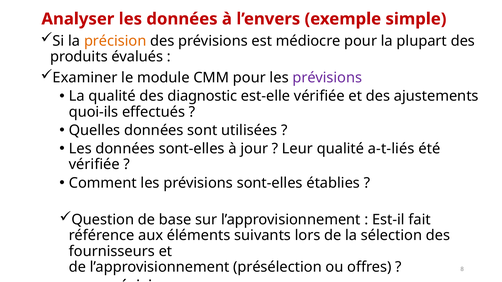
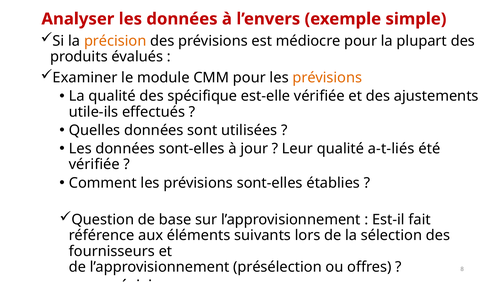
prévisions colour: purple -> orange (327, 78)
diagnostic: diagnostic -> spécifique (202, 96)
quoi-ils: quoi-ils -> utile-ils (94, 112)
